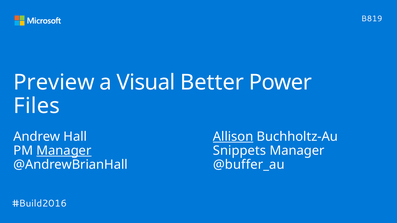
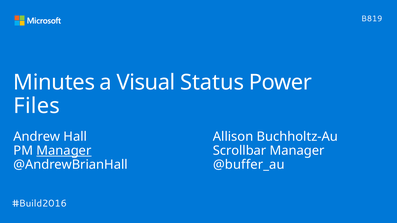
Preview: Preview -> Minutes (54, 82)
Better: Better -> Status (212, 82)
Allison underline: present -> none (233, 137)
Snippets: Snippets -> Scrollbar (240, 151)
